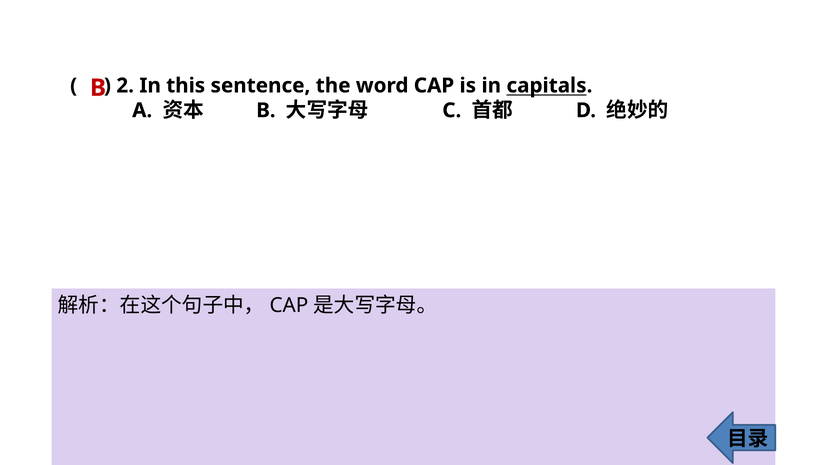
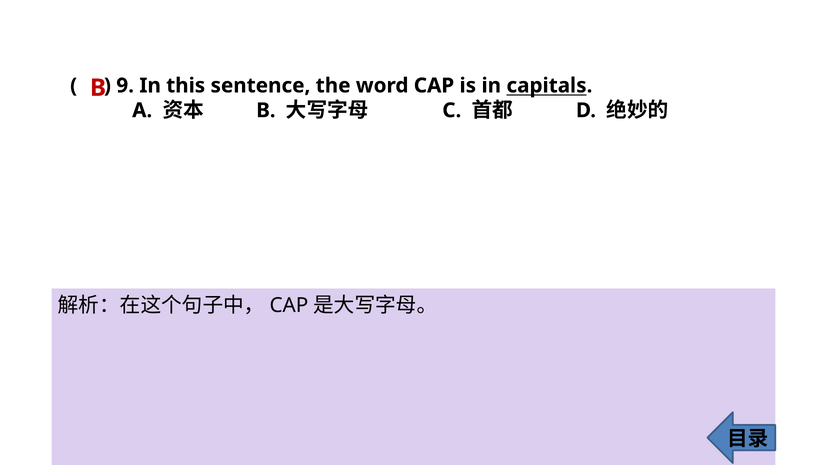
2: 2 -> 9 (125, 86)
